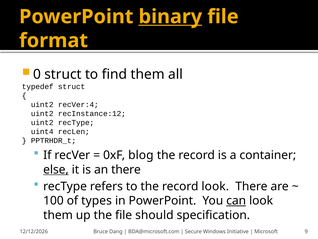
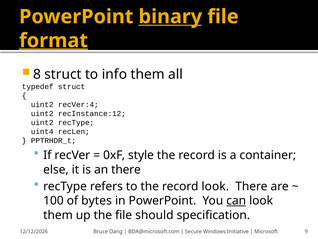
format underline: none -> present (54, 41)
0: 0 -> 8 (37, 74)
find: find -> info (114, 74)
blog: blog -> style (141, 155)
else underline: present -> none (56, 169)
types: types -> bytes (97, 200)
